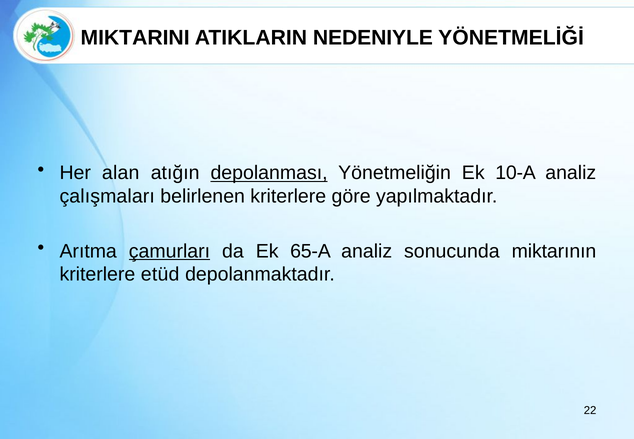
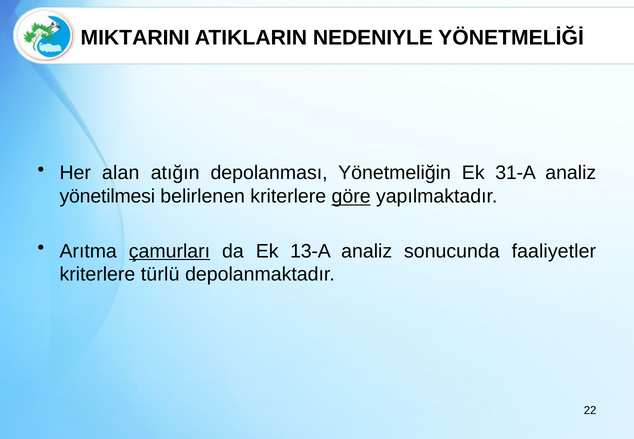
depolanması underline: present -> none (269, 173)
10-A: 10-A -> 31-A (516, 173)
çalışmaları: çalışmaları -> yönetilmesi (107, 196)
göre underline: none -> present (351, 196)
65-A: 65-A -> 13-A (310, 251)
miktarının: miktarının -> faaliyetler (554, 251)
etüd: etüd -> türlü (160, 274)
